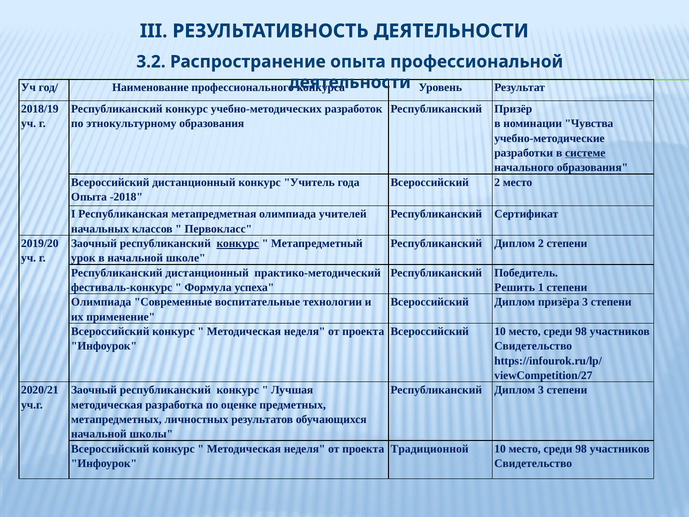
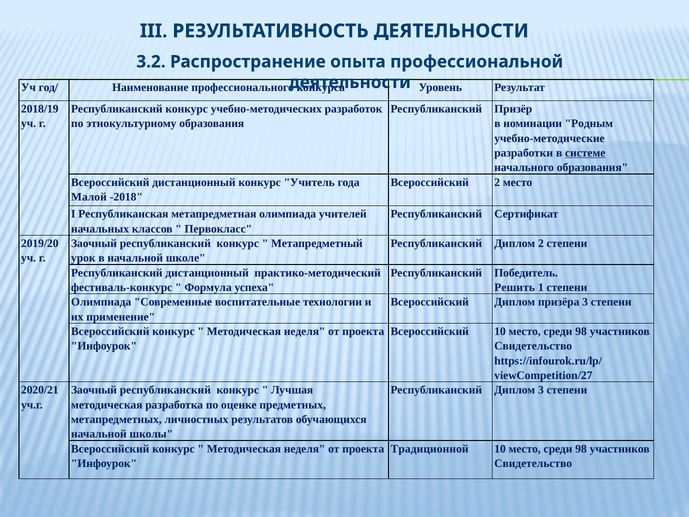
Чувства: Чувства -> Родным (589, 124)
Опыта: Опыта -> Малой (89, 197)
конкурс underline: present -> none (238, 243)
